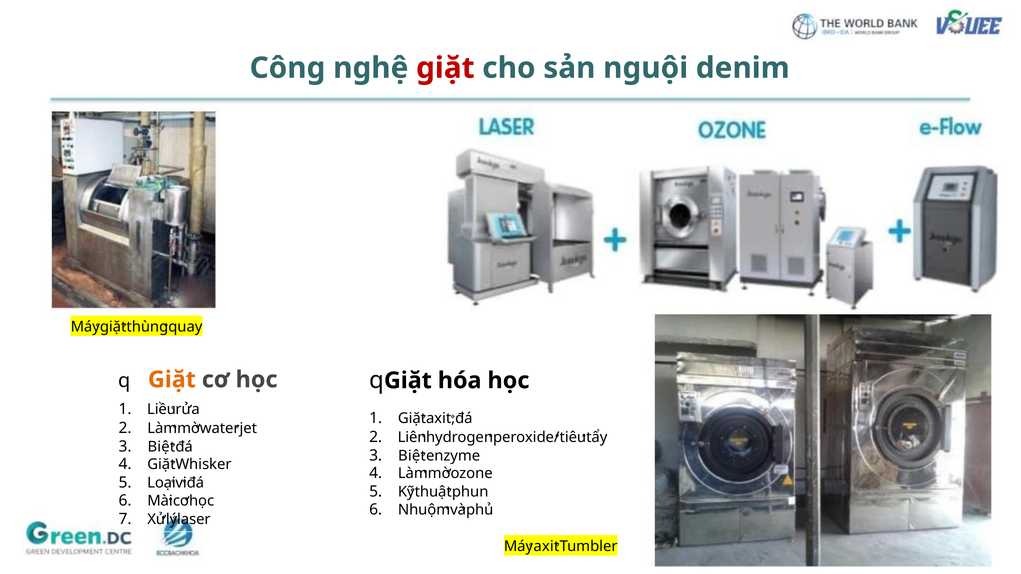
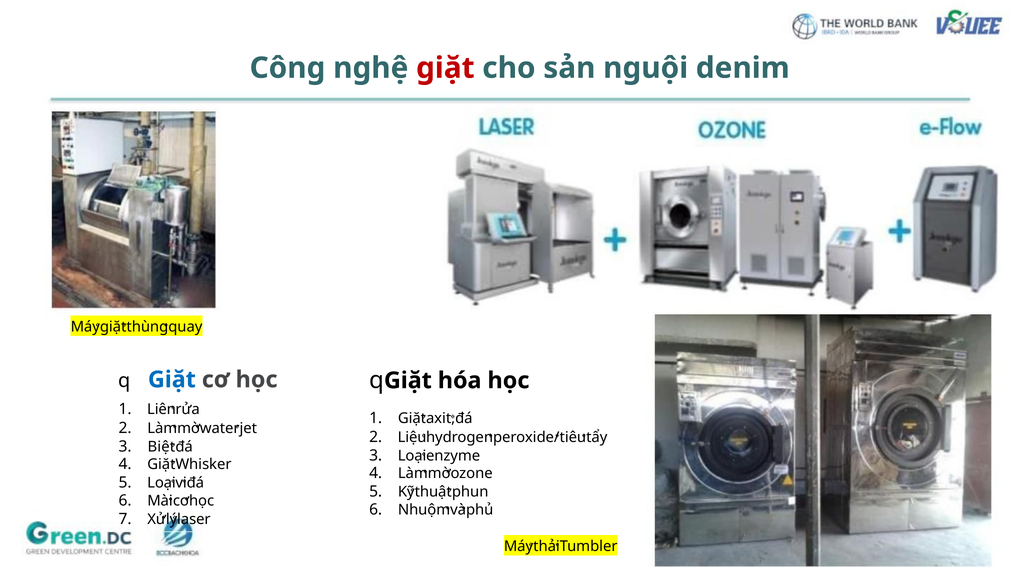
Giặt colour: orange -> blue (172, 380)
Liều: Liều -> Liên (162, 410)
Liên: Liên -> Liệu (412, 437)
Biệt: Biệt -> Loại (412, 456)
axit: axit -> thải (546, 546)
